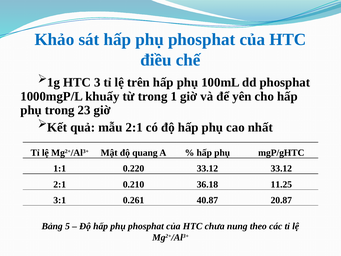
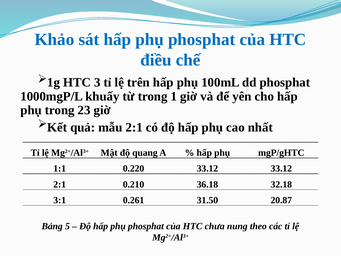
11.25: 11.25 -> 32.18 (281, 184)
40.87: 40.87 -> 31.50 (207, 200)
